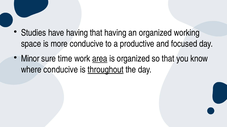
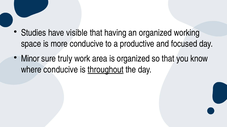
have having: having -> visible (77, 33)
time: time -> truly (65, 59)
area underline: present -> none (100, 59)
